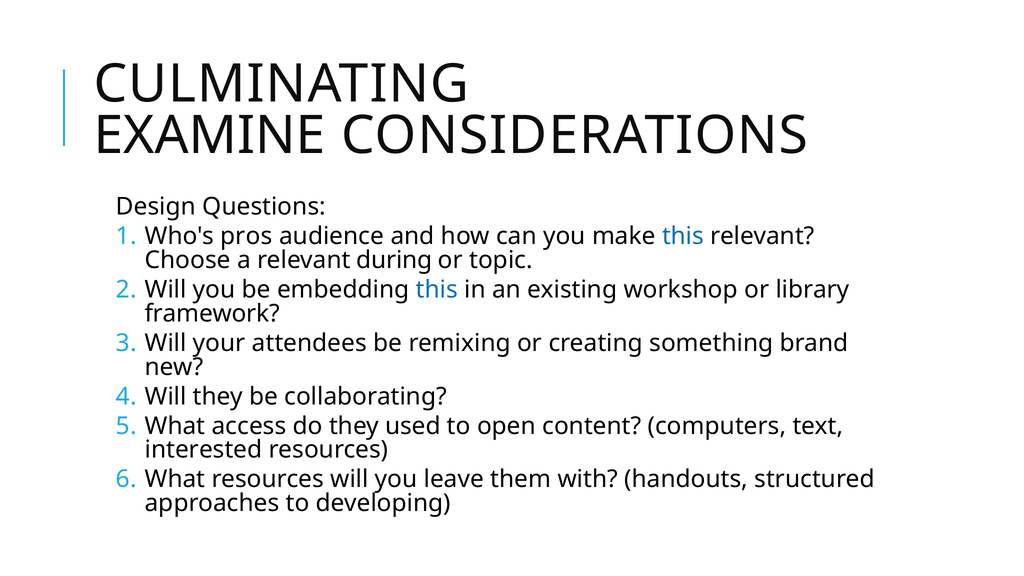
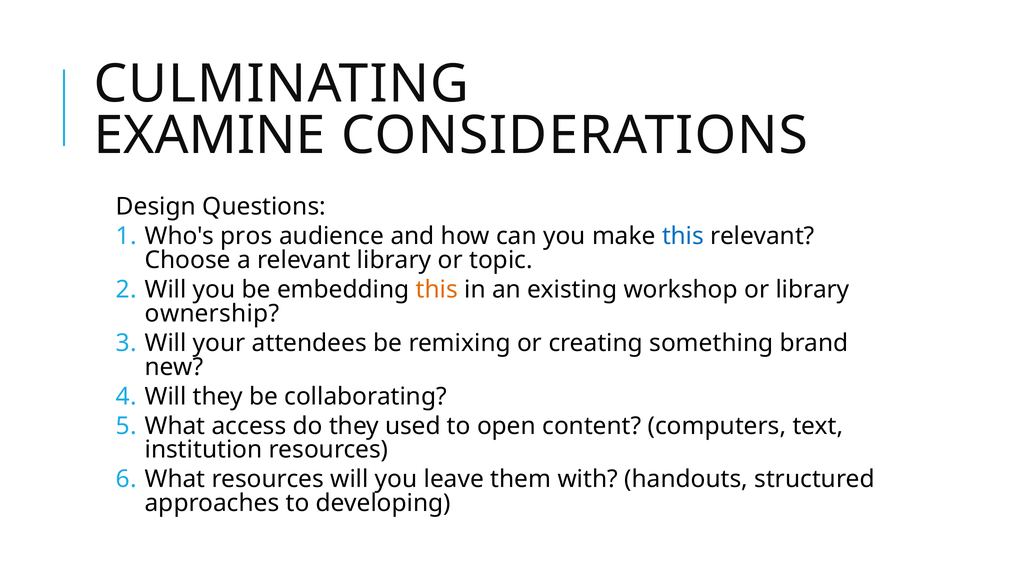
relevant during: during -> library (394, 260)
this colour: blue -> orange (437, 290)
framework: framework -> ownership (212, 314)
interested: interested -> institution (204, 450)
